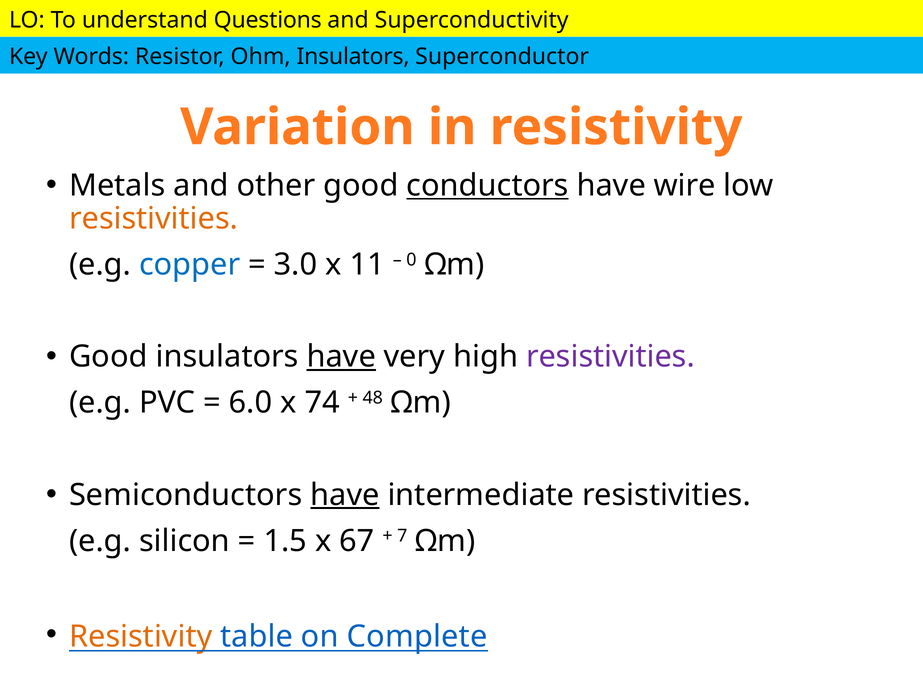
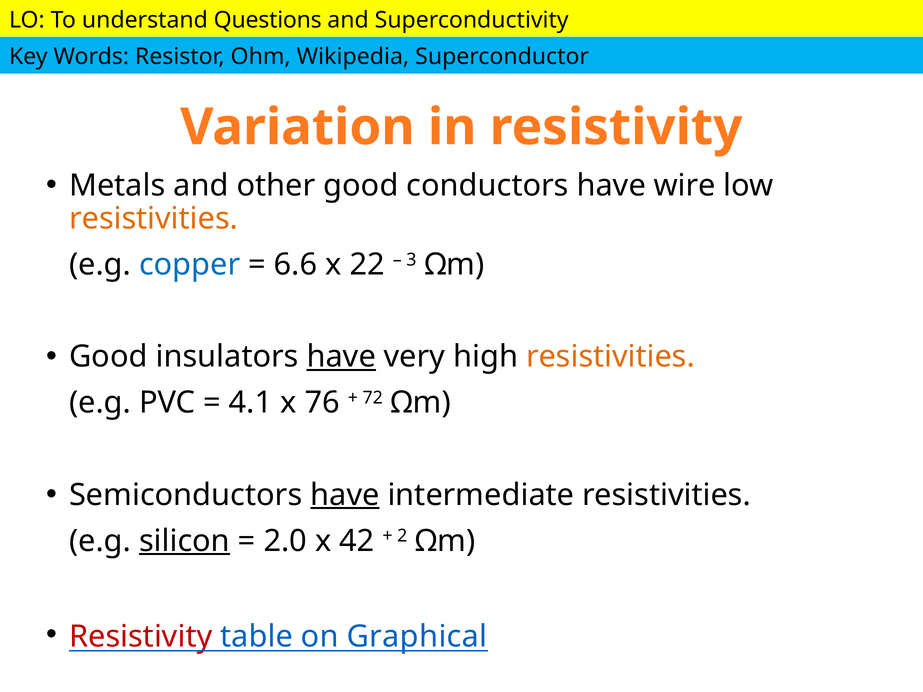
Insulators: Insulators -> Wikipedia (353, 57)
conductors underline: present -> none (488, 186)
3.0: 3.0 -> 6.6 (296, 265)
11: 11 -> 22 (367, 265)
0: 0 -> 3 (411, 260)
resistivities colour: purple -> orange (610, 357)
6.0: 6.0 -> 4.1 (251, 403)
74: 74 -> 76 (322, 403)
48: 48 -> 72 (373, 398)
silicon underline: none -> present (185, 541)
1.5: 1.5 -> 2.0 (285, 541)
67: 67 -> 42 (357, 541)
7: 7 -> 2 (402, 536)
Resistivity colour: orange -> red (141, 637)
Complete: Complete -> Graphical (417, 637)
